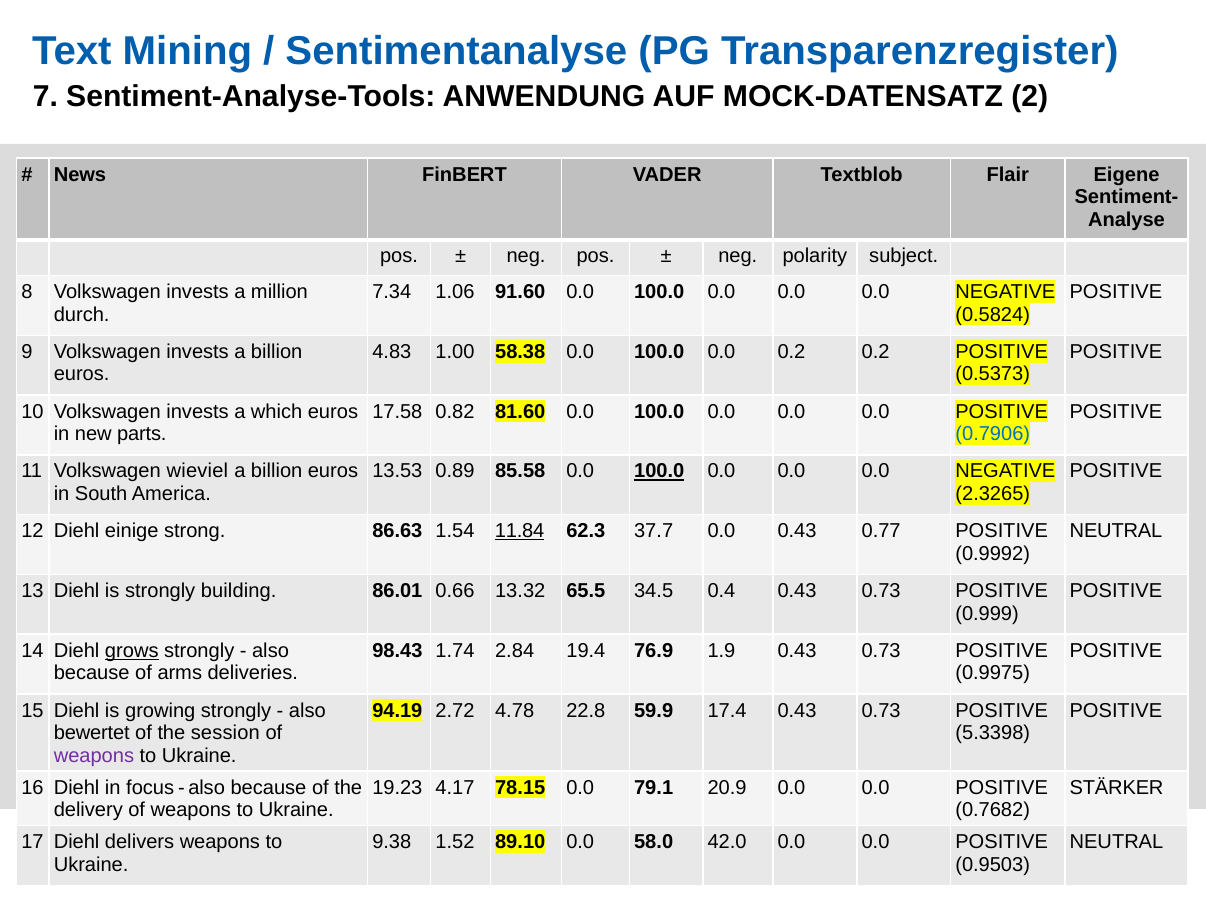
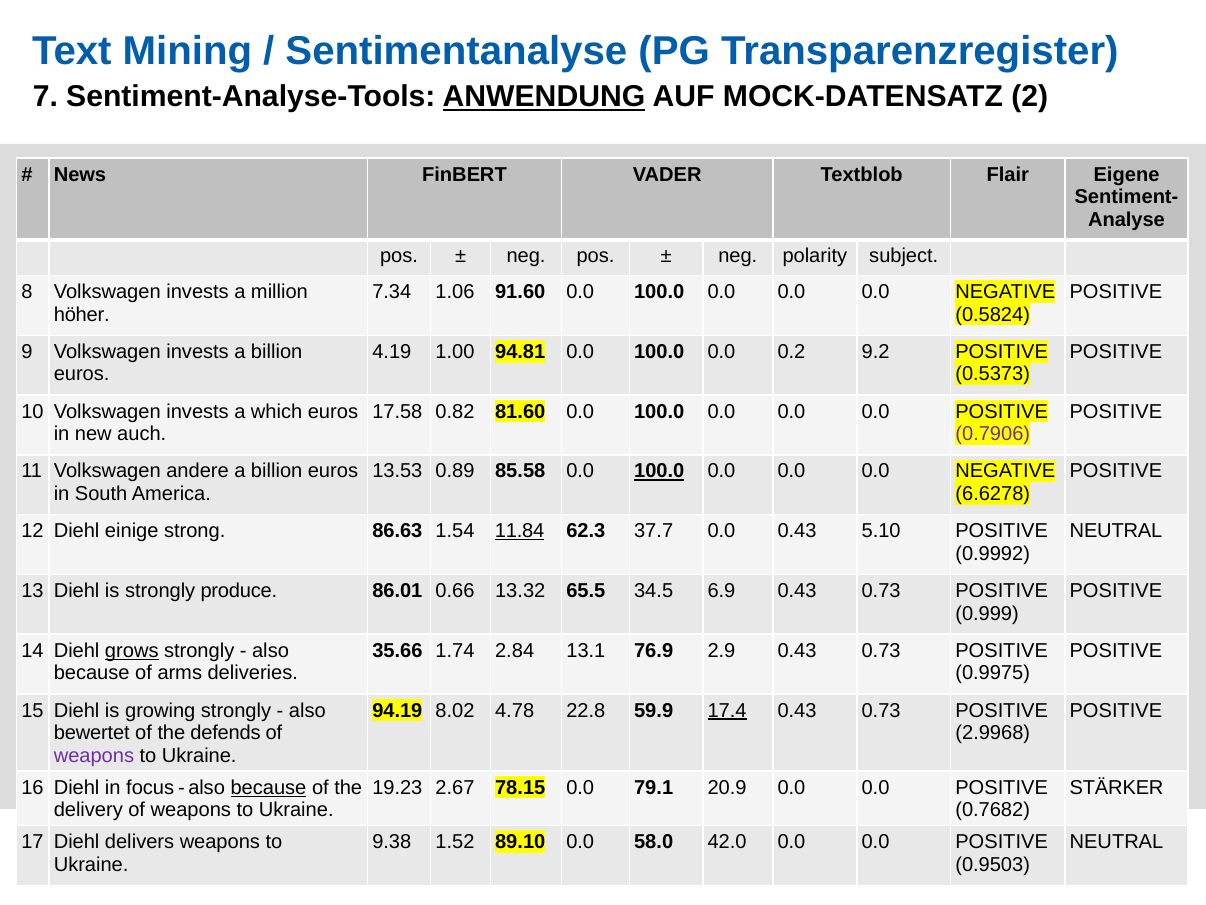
ANWENDUNG underline: none -> present (544, 97)
durch: durch -> höher (82, 314)
4.83: 4.83 -> 4.19 (392, 352)
58.38: 58.38 -> 94.81 (520, 352)
0.2 0.2: 0.2 -> 9.2 (876, 352)
parts: parts -> auch (142, 434)
0.7906 colour: blue -> purple (993, 434)
wieviel: wieviel -> andere (198, 471)
2.3265: 2.3265 -> 6.6278 (993, 494)
0.77: 0.77 -> 5.10 (881, 531)
building: building -> produce (239, 591)
0.4: 0.4 -> 6.9 (721, 591)
98.43: 98.43 -> 35.66 (397, 650)
19.4: 19.4 -> 13.1 (586, 650)
1.9: 1.9 -> 2.9 (721, 650)
2.72: 2.72 -> 8.02 (455, 710)
17.4 underline: none -> present (727, 710)
session: session -> defends (225, 732)
5.3398: 5.3398 -> 2.9968 (993, 732)
because underline: none -> present (268, 787)
4.17: 4.17 -> 2.67 (455, 787)
